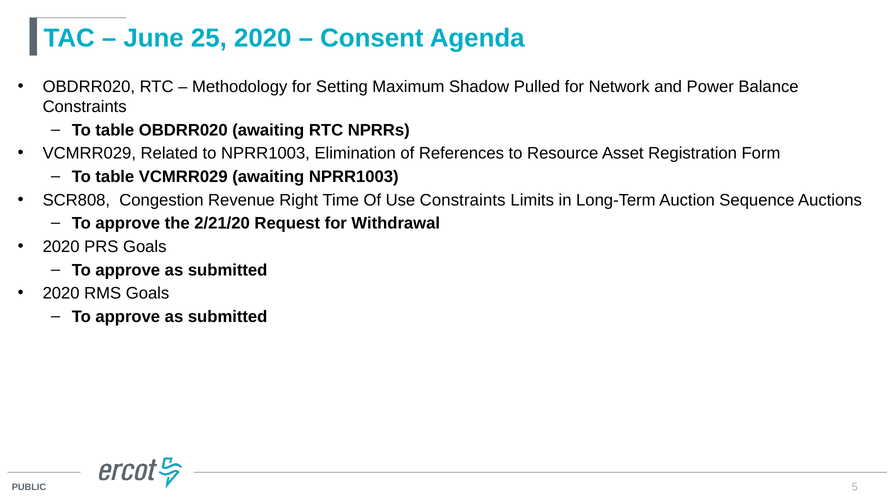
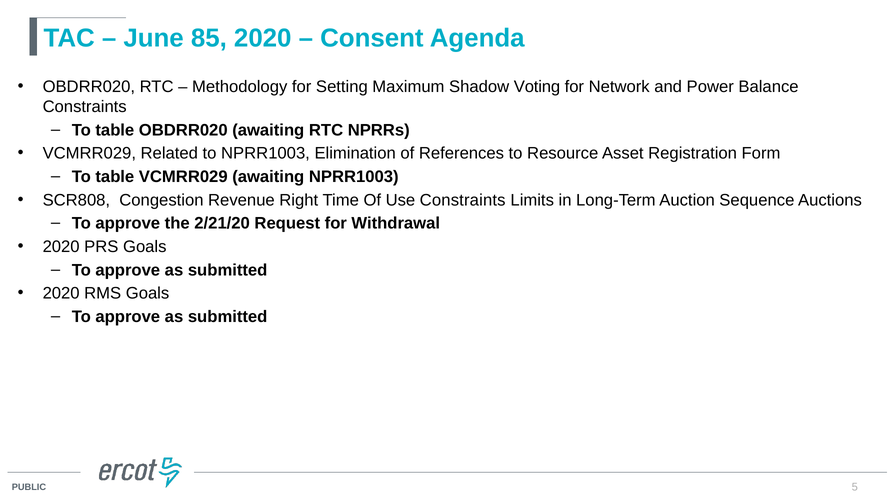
25: 25 -> 85 (209, 38)
Pulled: Pulled -> Voting (537, 87)
